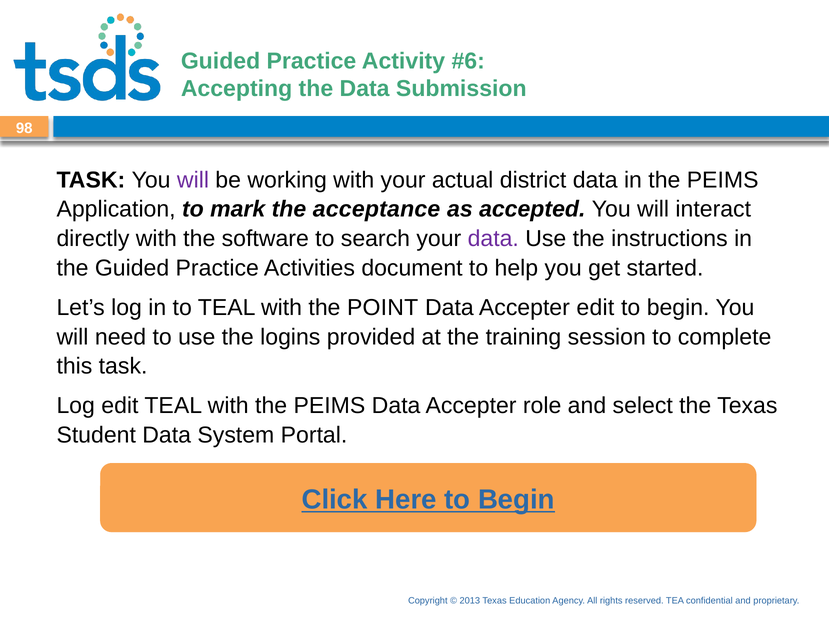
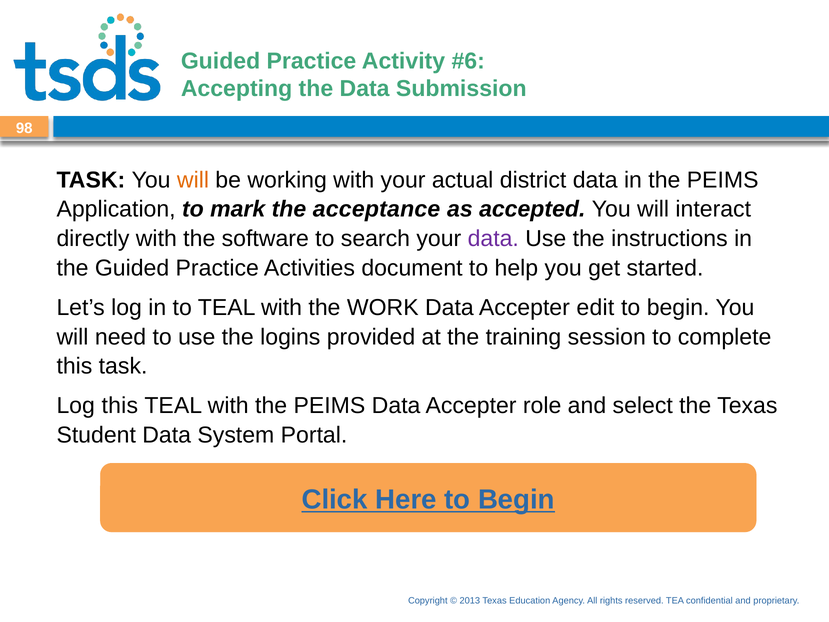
will colour: purple -> orange (193, 180)
POINT: POINT -> WORK (383, 308)
Log edit: edit -> this (120, 406)
